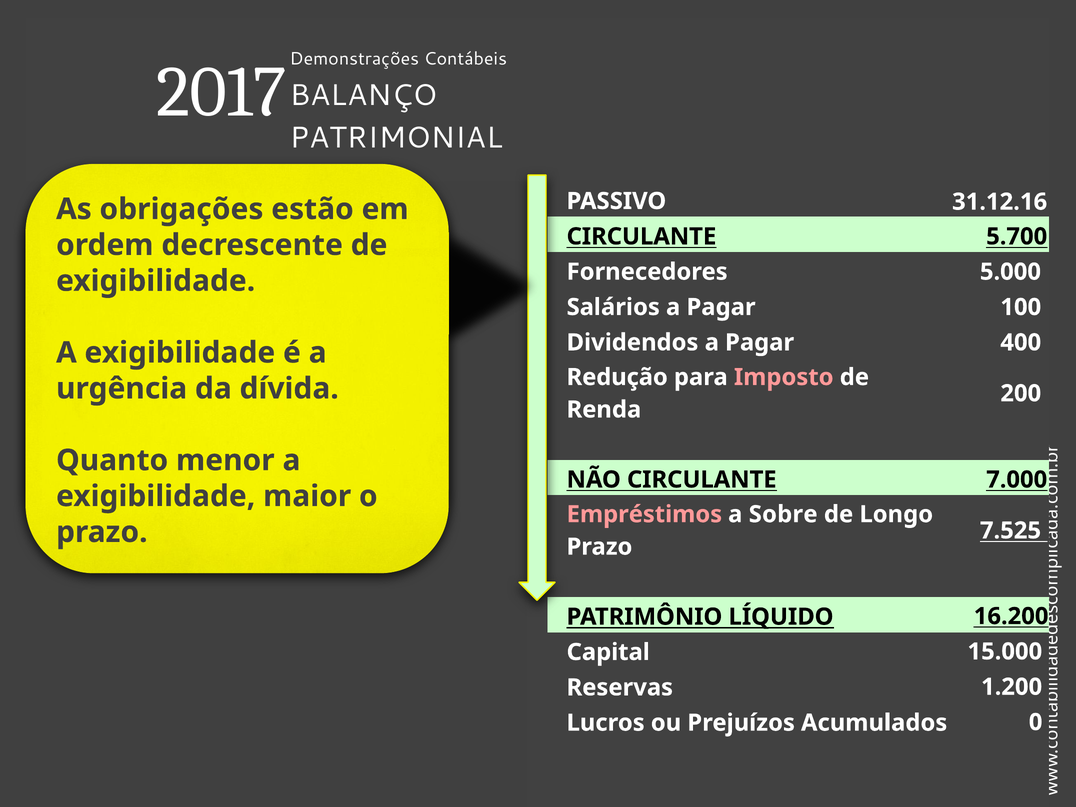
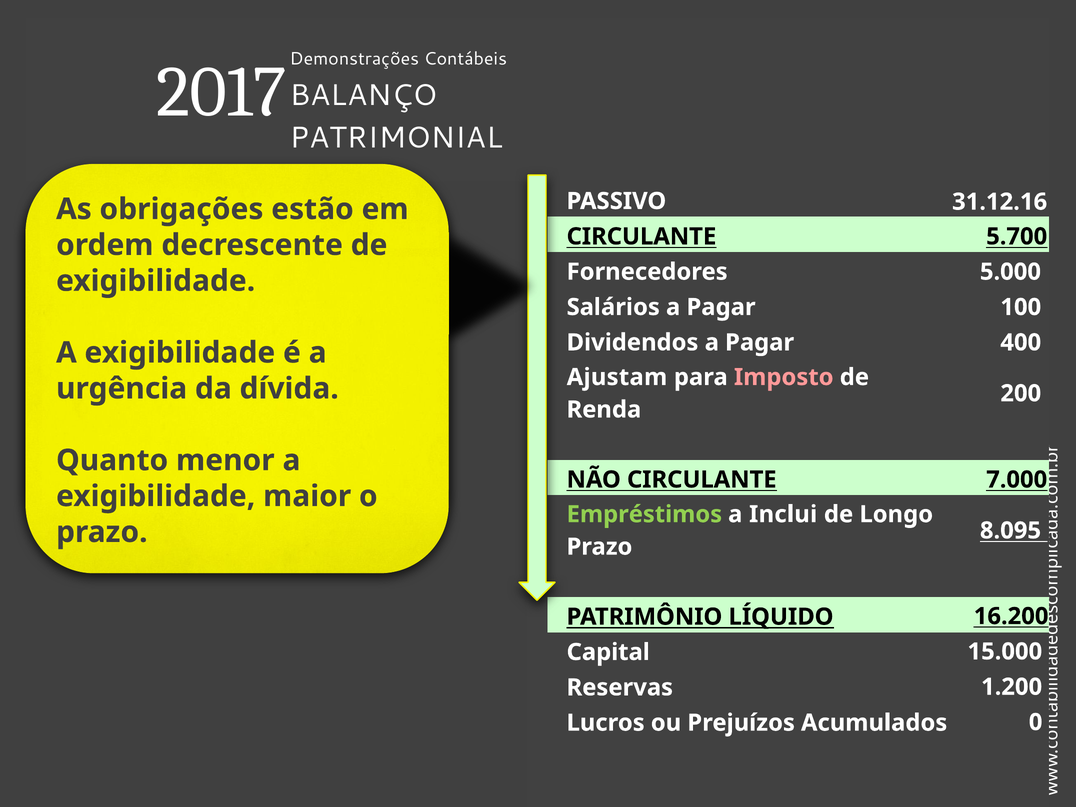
Redução: Redução -> Ajustam (617, 377)
Empréstimos colour: pink -> light green (644, 514)
Sobre: Sobre -> Inclui (783, 514)
7.525: 7.525 -> 8.095 (1010, 531)
